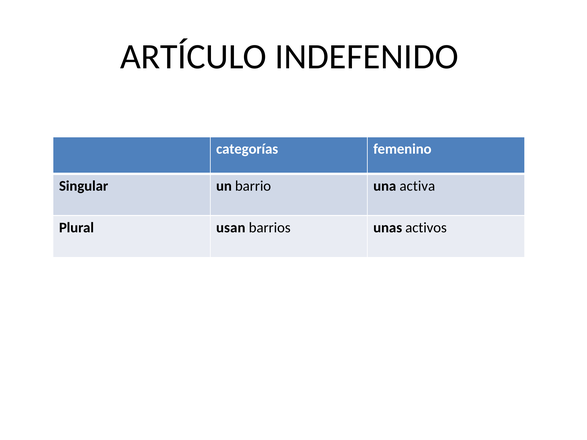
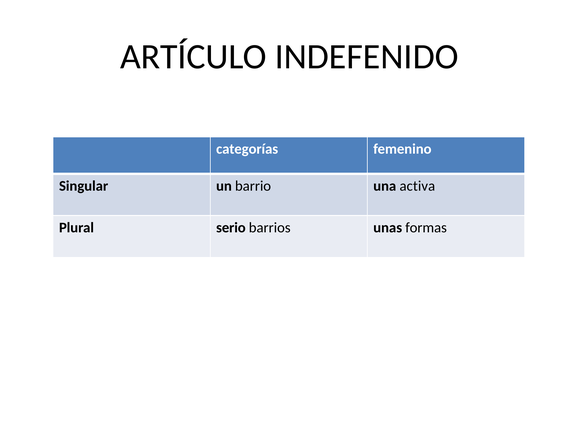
usan: usan -> serio (231, 228)
activos: activos -> formas (426, 228)
